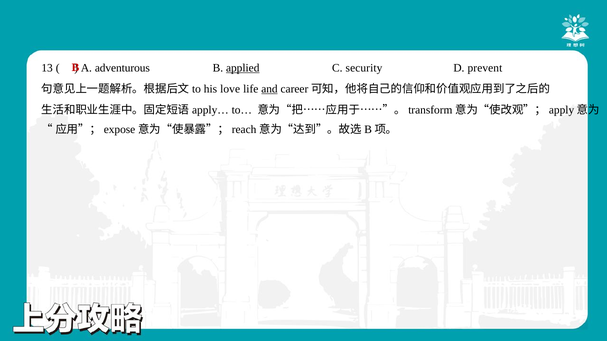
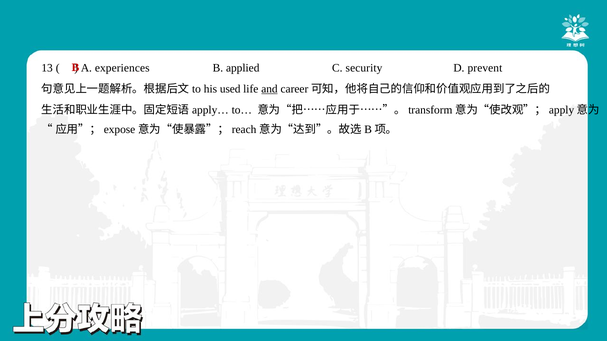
adventurous: adventurous -> experiences (122, 68)
applied underline: present -> none (243, 68)
love: love -> used (230, 89)
